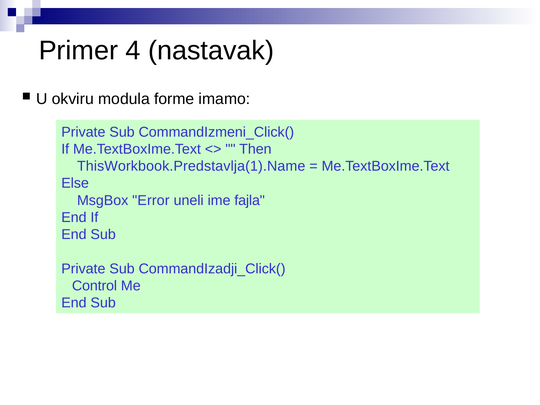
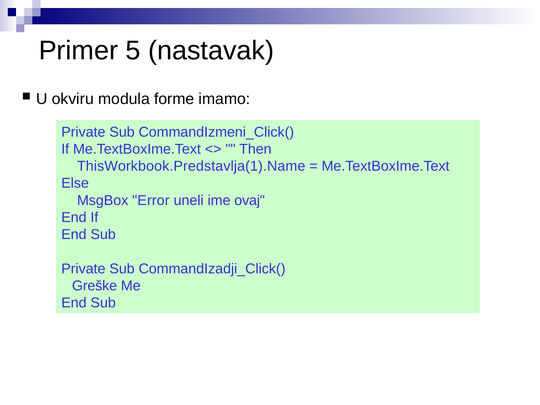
4: 4 -> 5 (133, 51)
fajla: fajla -> ovaj (250, 200)
Control: Control -> Greške (95, 286)
